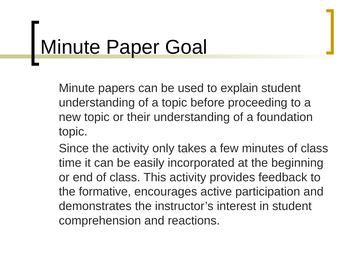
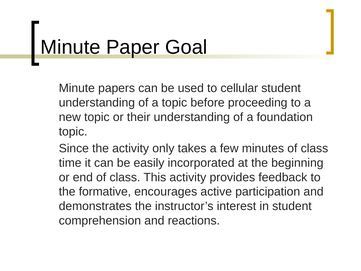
explain: explain -> cellular (239, 88)
